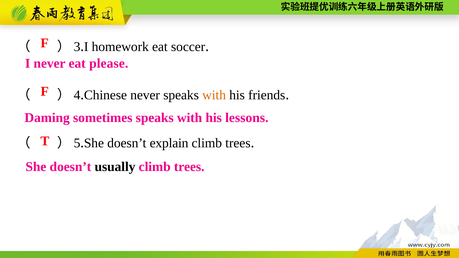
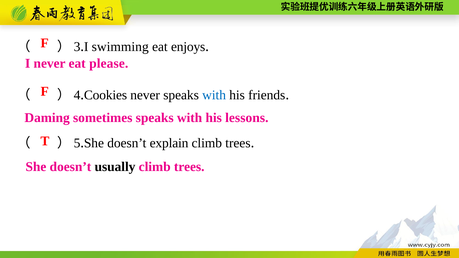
homework: homework -> swimming (120, 47)
soccer: soccer -> enjoys (188, 47)
Chinese: Chinese -> Cookies (105, 95)
with colour: orange -> blue (214, 95)
